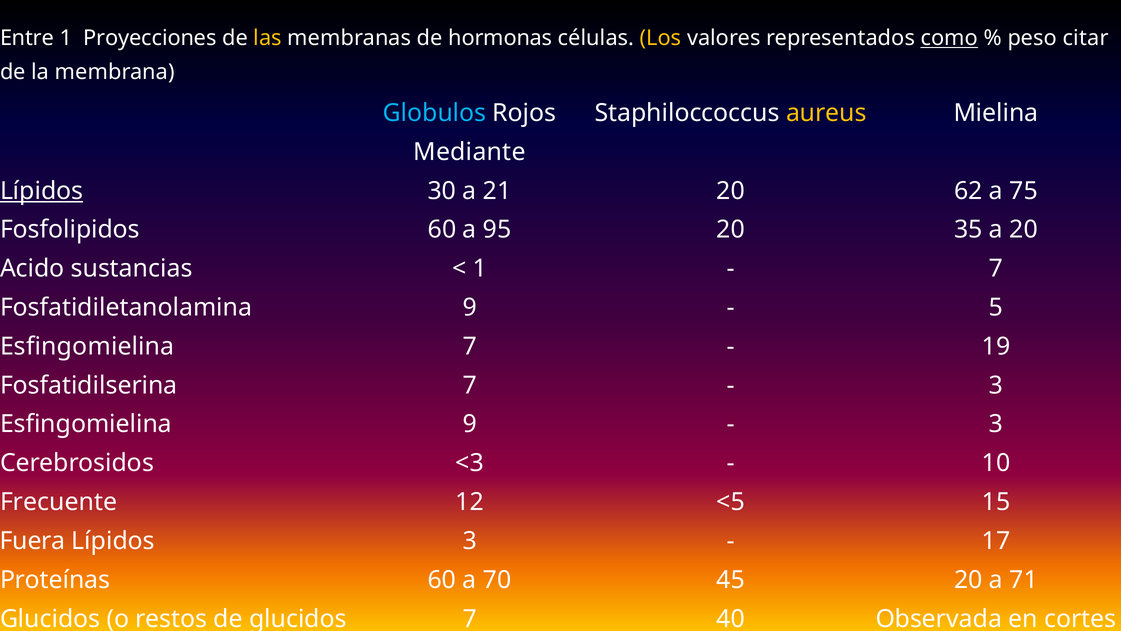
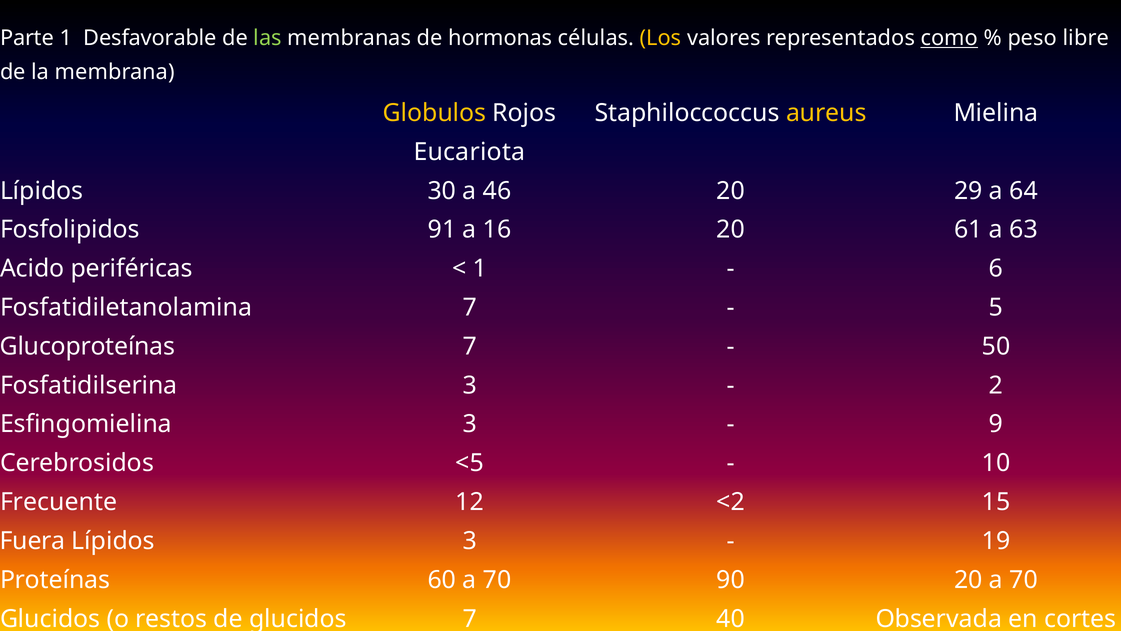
Entre: Entre -> Parte (27, 38)
Proyecciones: Proyecciones -> Desfavorable (150, 38)
las colour: yellow -> light green (268, 38)
citar: citar -> libre (1086, 38)
Globulos colour: light blue -> yellow (434, 113)
Mediante: Mediante -> Eucariota (469, 152)
Lípidos underline: present -> none (42, 191)
21: 21 -> 46 (497, 191)
62: 62 -> 29 (968, 191)
75: 75 -> 64 (1023, 191)
Fosfolipidos 60: 60 -> 91 (442, 230)
95: 95 -> 16 (497, 230)
35: 35 -> 61 (968, 230)
a 20: 20 -> 63 (1023, 230)
sustancias: sustancias -> periféricas (132, 268)
7: 7 -> 6 (996, 268)
Fosfatidiletanolamina 9: 9 -> 7 (470, 307)
Esfingomielina: Esfingomielina -> Glucoproteínas (87, 346)
19: 19 -> 50 (996, 346)
Fosfatidilserina 7: 7 -> 3 (470, 385)
3: 3 -> 2 (996, 385)
Esfingomielina 9: 9 -> 3 (470, 424)
3: 3 -> 9 (996, 424)
<3: <3 -> <5 (470, 463)
<5: <5 -> <2 (731, 502)
17: 17 -> 19 (996, 541)
45: 45 -> 90 (731, 580)
20 a 71: 71 -> 70 (1023, 580)
